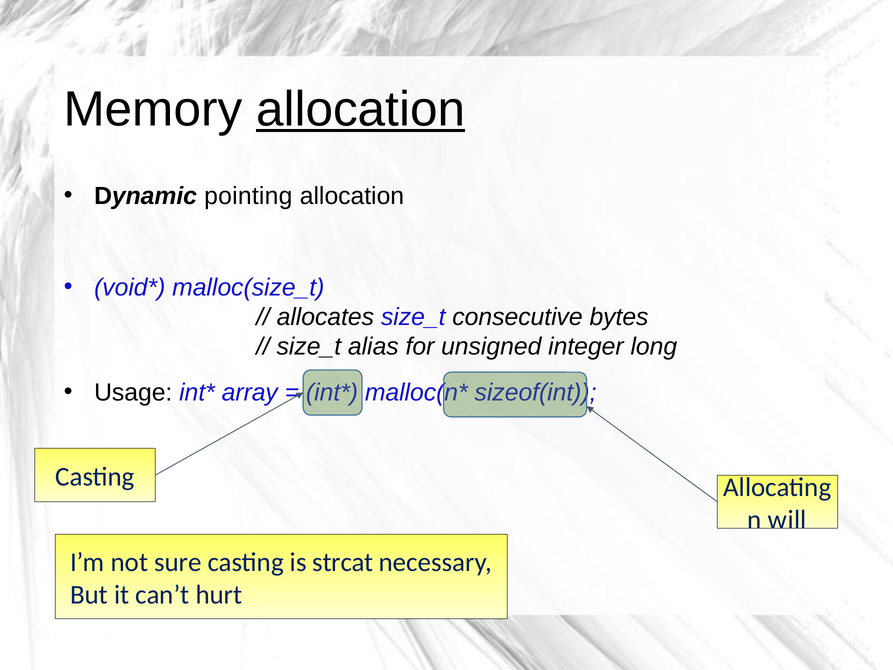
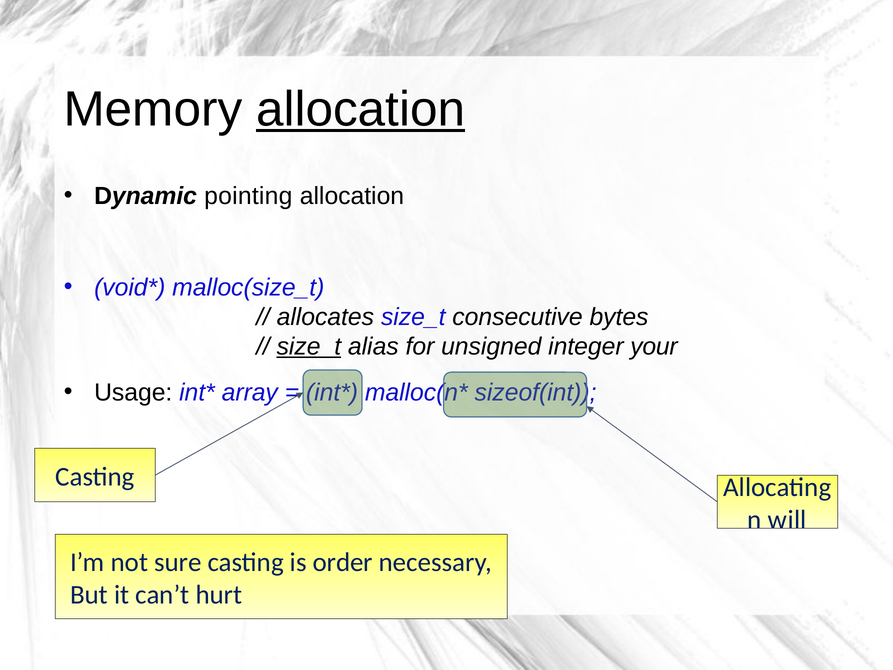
size_t underline: none -> present (309, 347)
long: long -> your (654, 347)
strcat: strcat -> order (343, 562)
